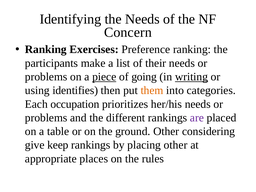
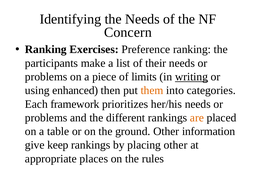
piece underline: present -> none (104, 77)
going: going -> limits (144, 77)
identifies: identifies -> enhanced (75, 90)
occupation: occupation -> framework (75, 104)
are colour: purple -> orange (197, 118)
considering: considering -> information (209, 131)
